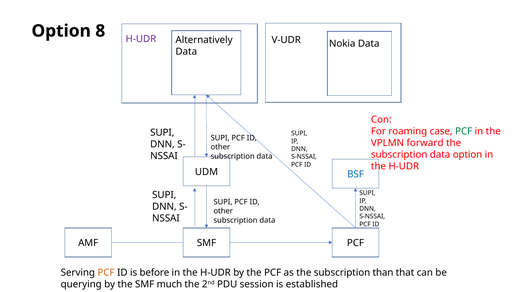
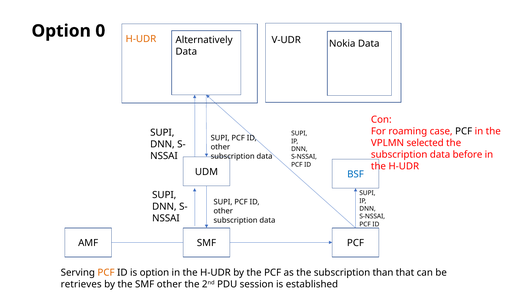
8: 8 -> 0 (100, 31)
H-UDR colour: purple -> orange (141, 39)
PCF colour: green -> black (464, 131)
forward: forward -> selected (425, 143)
data option: option -> before (468, 154)
is before: before -> option (154, 273)
querying: querying -> retrieves (81, 284)
SMF much: much -> other (169, 284)
